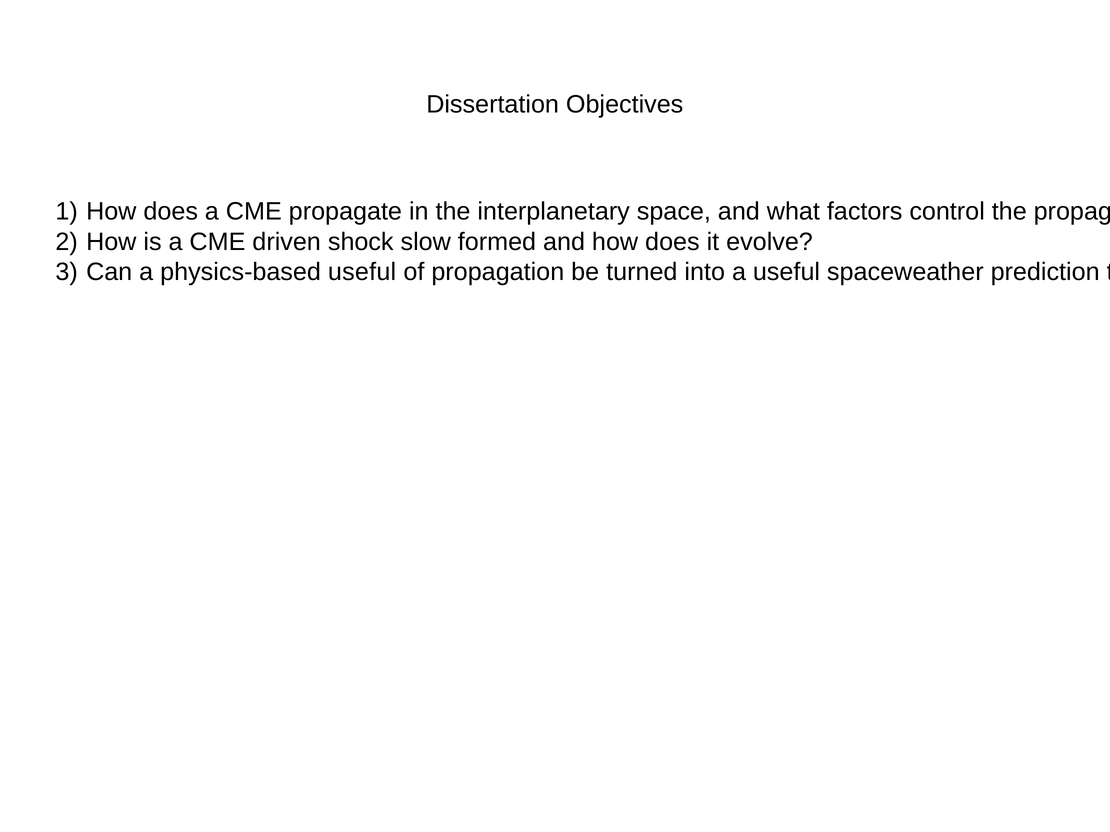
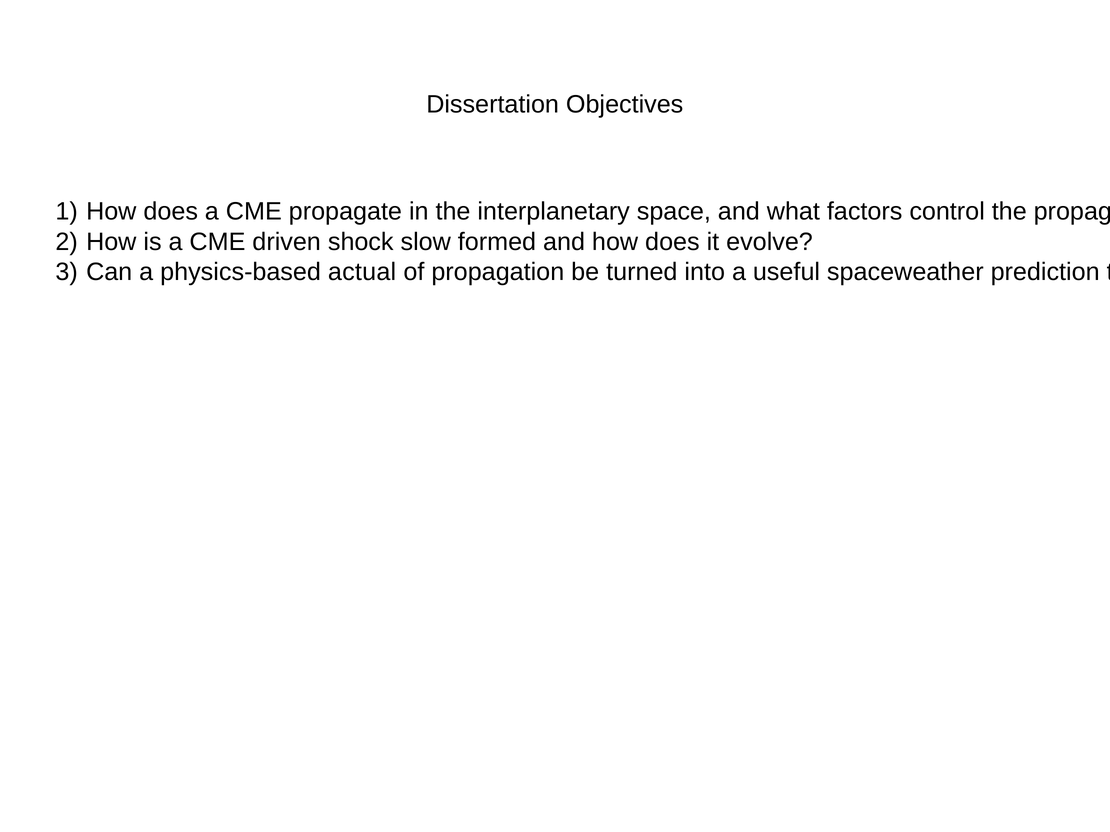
physics-based useful: useful -> actual (362, 272)
